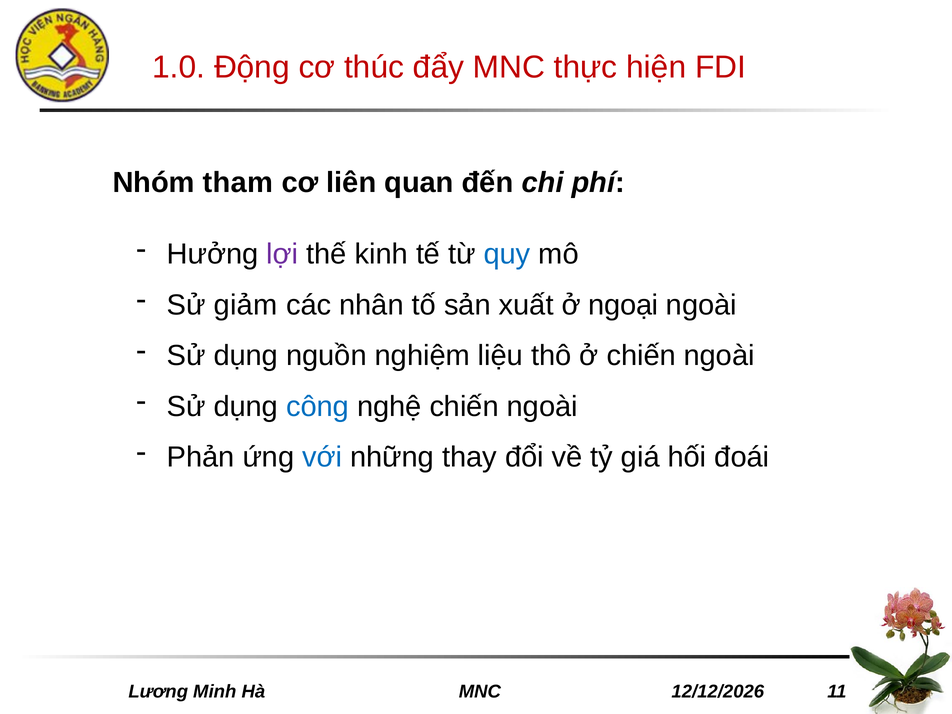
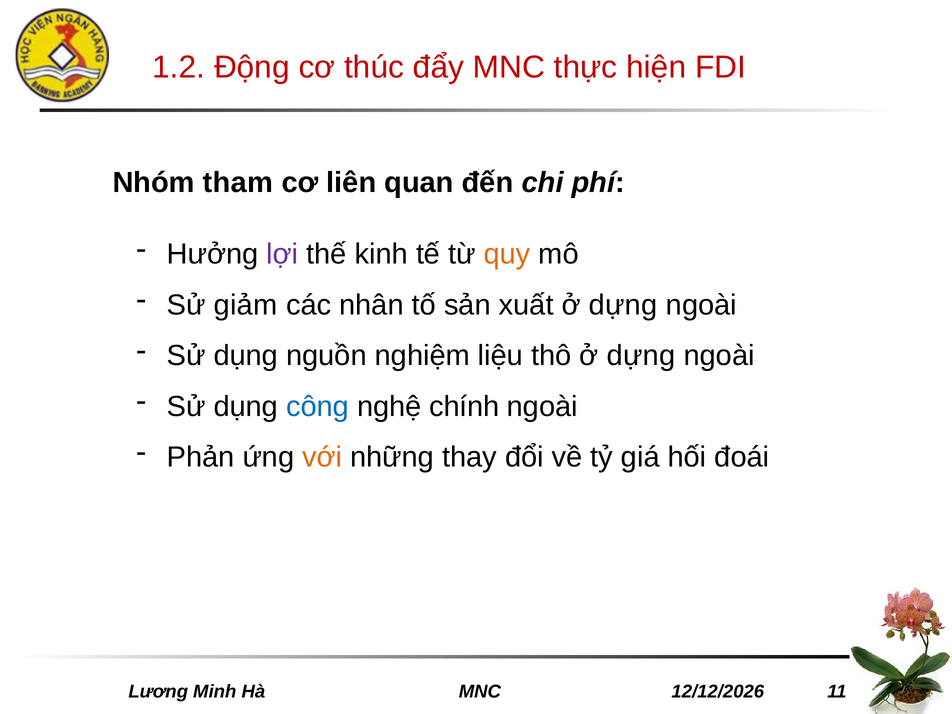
1.0: 1.0 -> 1.2 (179, 67)
quy colour: blue -> orange (507, 254)
xuất ở ngoại: ngoại -> dựng (623, 305)
thô ở chiến: chiến -> dựng (641, 356)
nghệ chiến: chiến -> chính (464, 407)
với colour: blue -> orange (322, 457)
